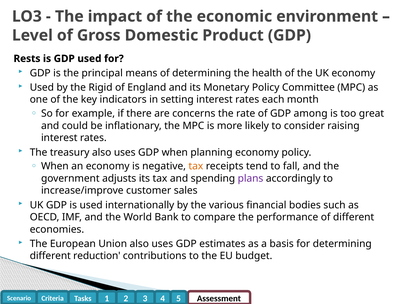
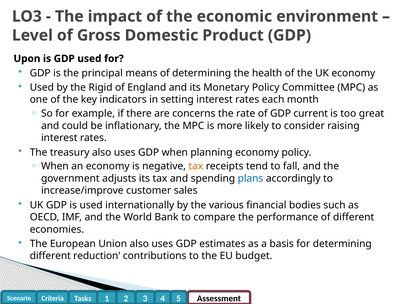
Rests: Rests -> Upon (27, 59)
among: among -> current (311, 114)
plans colour: purple -> blue (251, 178)
